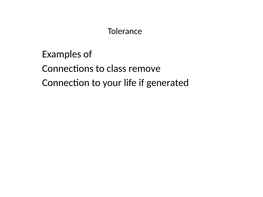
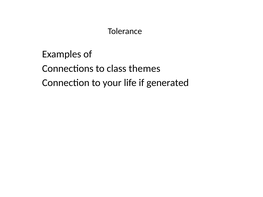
remove: remove -> themes (145, 69)
